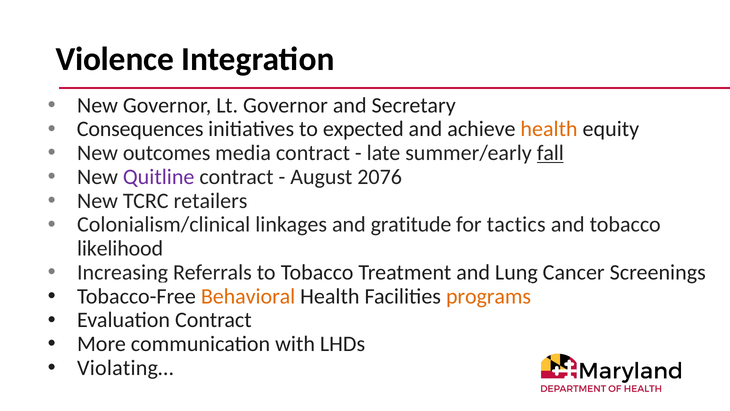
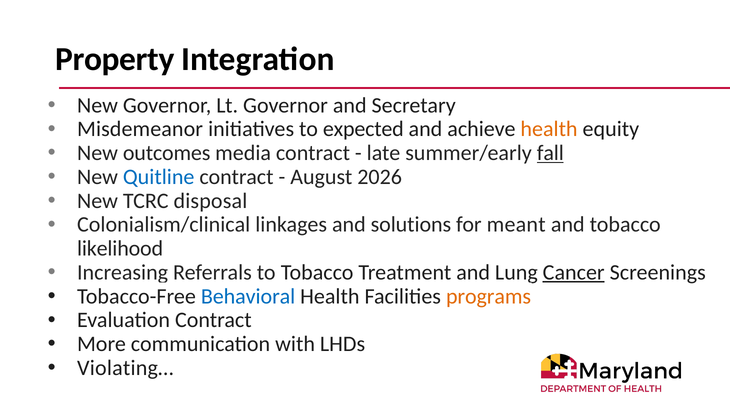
Violence: Violence -> Property (115, 59)
Consequences: Consequences -> Misdemeanor (140, 129)
Quitline colour: purple -> blue (159, 177)
2076: 2076 -> 2026 (380, 177)
retailers: retailers -> disposal (210, 201)
gratitude: gratitude -> solutions (411, 224)
tactics: tactics -> meant (516, 224)
Cancer underline: none -> present (574, 272)
Behavioral colour: orange -> blue (248, 296)
